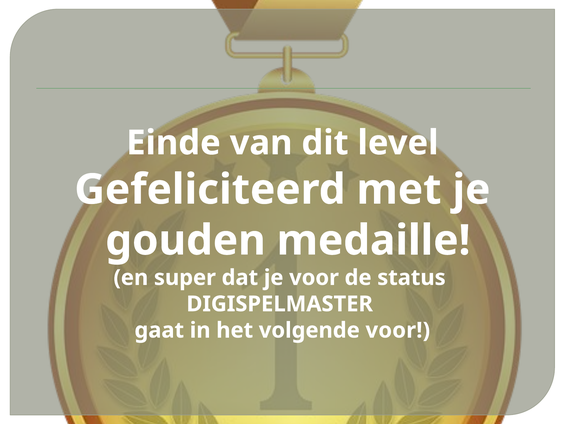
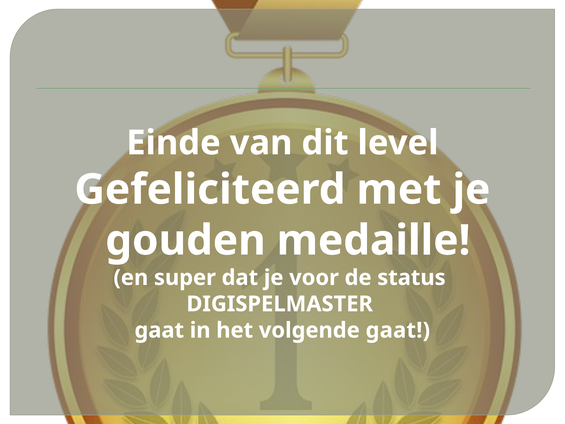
volgende voor: voor -> gaat (398, 330)
